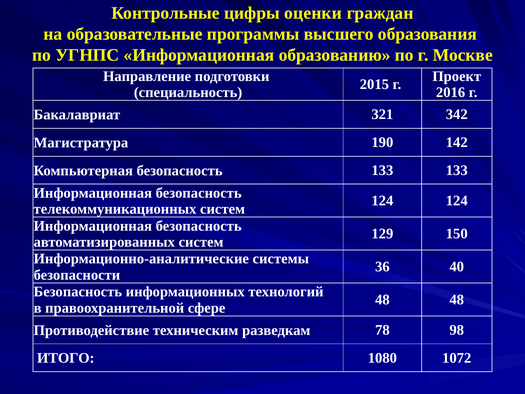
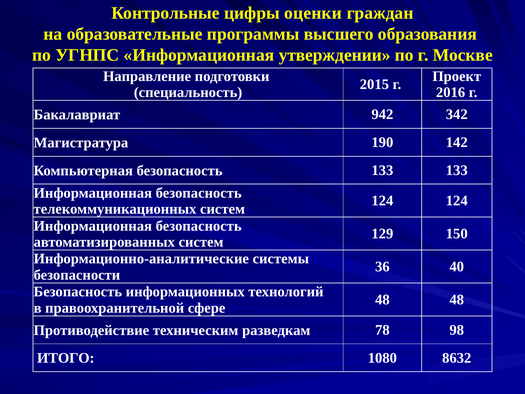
образованию: образованию -> утверждении (335, 55)
321: 321 -> 942 (382, 114)
1072: 1072 -> 8632 (457, 358)
